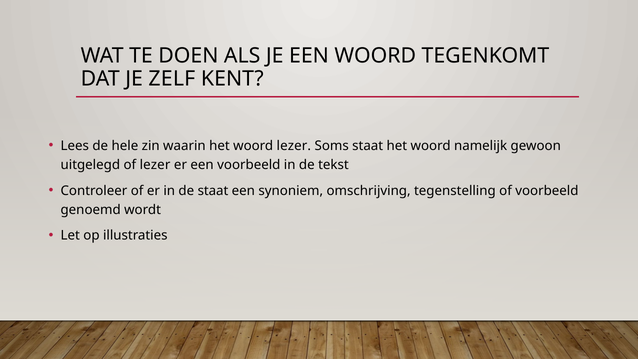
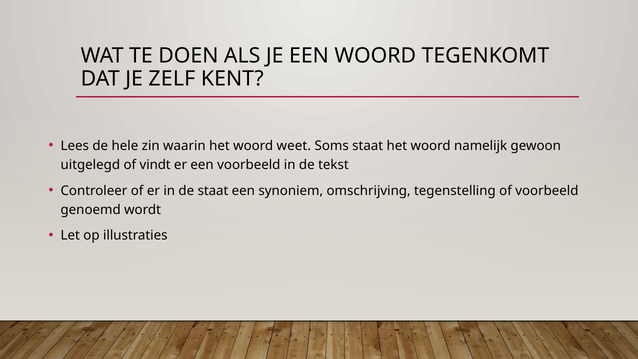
woord lezer: lezer -> weet (294, 146)
of lezer: lezer -> vindt (155, 165)
